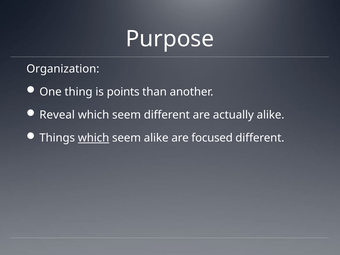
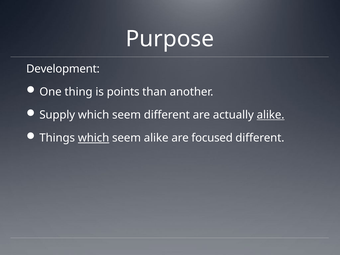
Organization: Organization -> Development (63, 69)
Reveal: Reveal -> Supply (57, 115)
alike underline: none -> present (271, 115)
